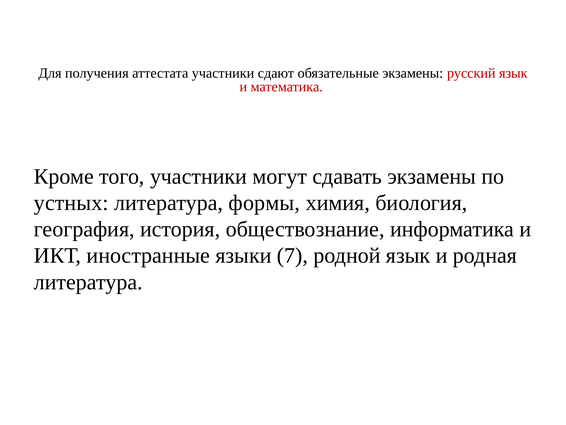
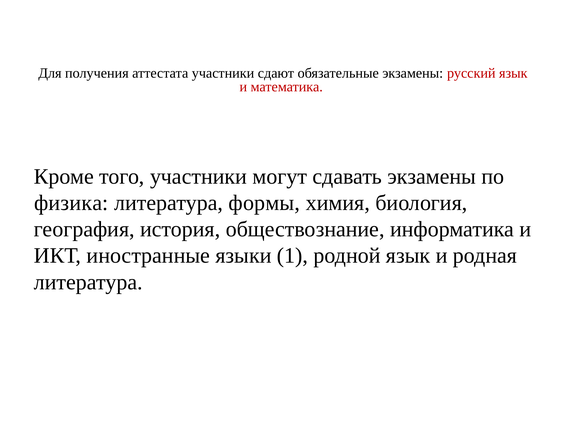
устных: устных -> физика (71, 203)
7: 7 -> 1 (293, 255)
